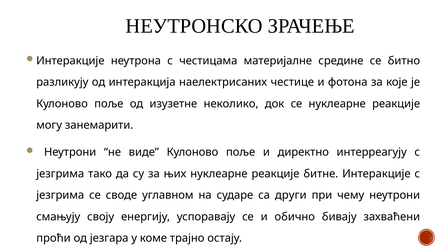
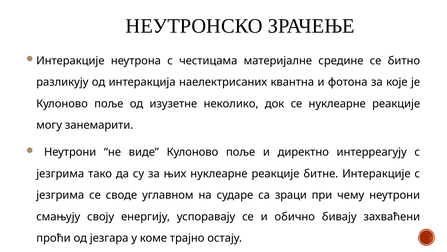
честице: честице -> квантна (292, 82)
други: други -> зраци (291, 195)
